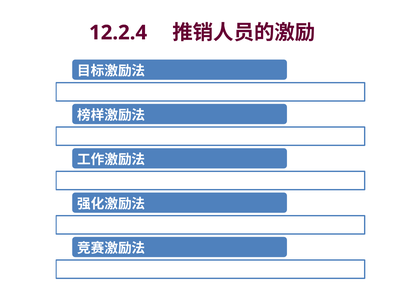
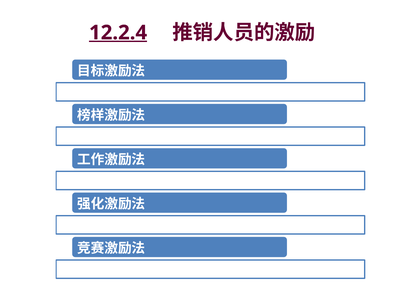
12.2.4 underline: none -> present (118, 33)
